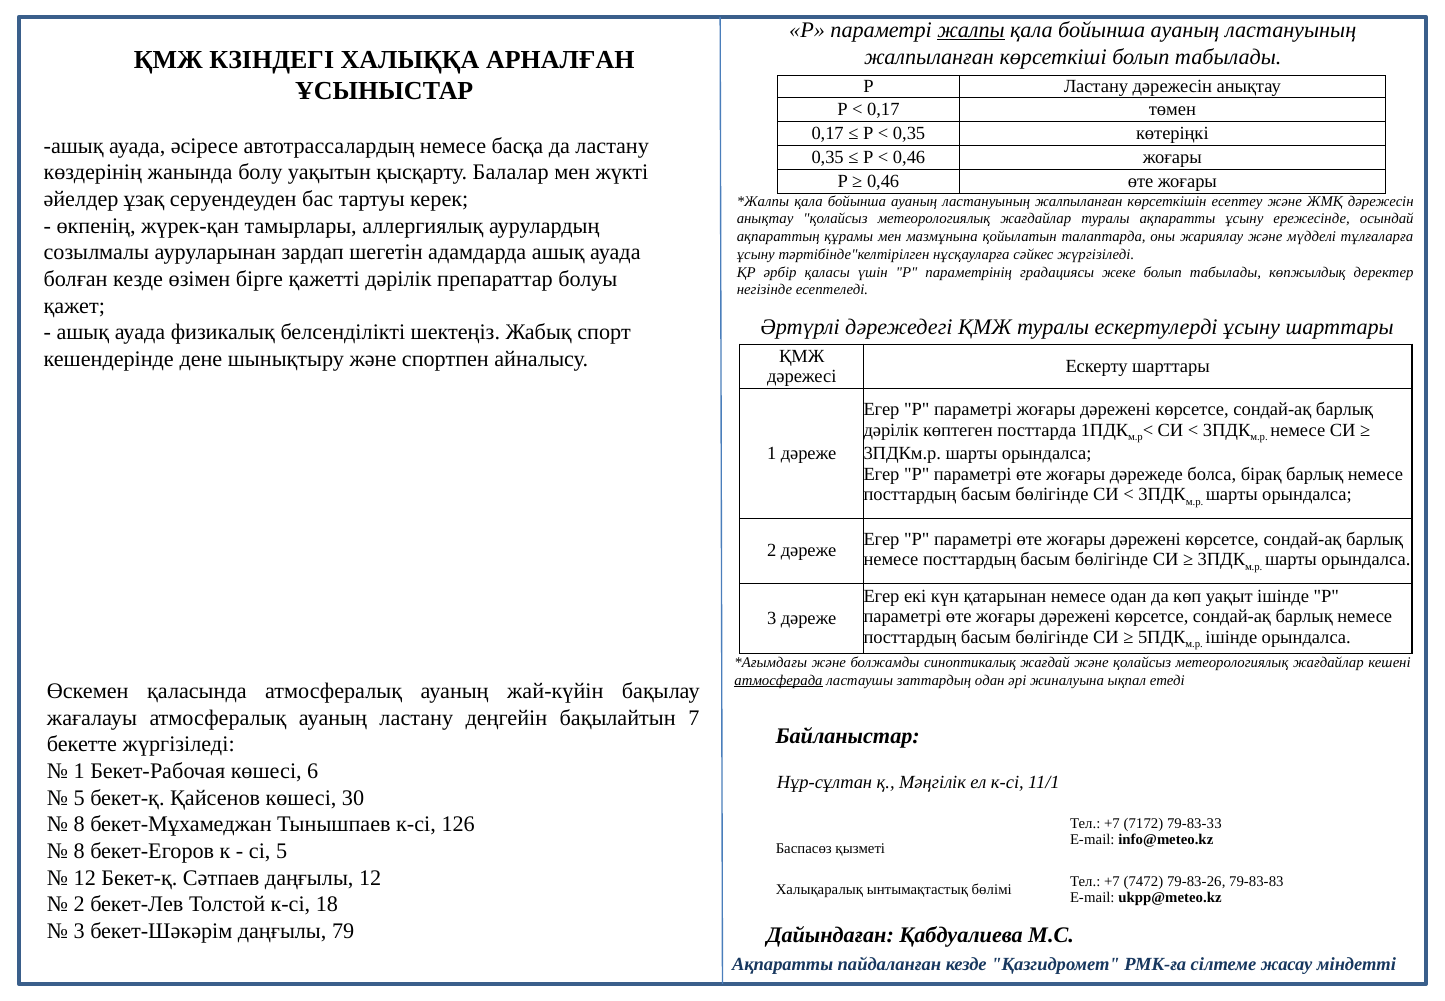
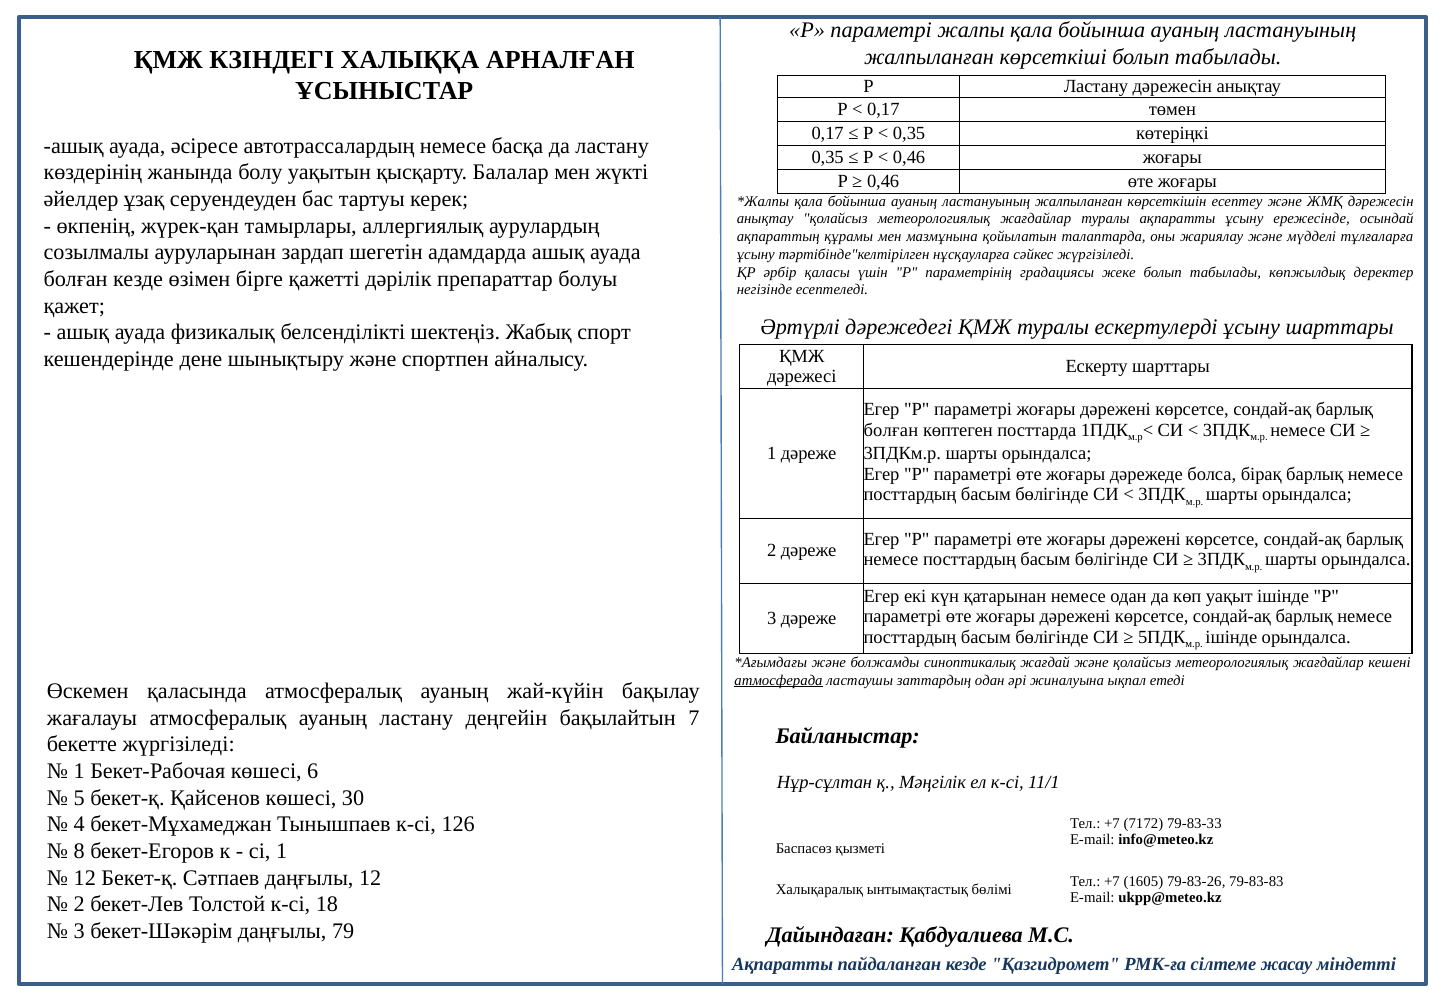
жалпы underline: present -> none (971, 30)
дәрілік: дәрілік -> болған (891, 430)
8: 8 -> 4 (79, 824)
сі 5: 5 -> 1 (282, 851)
7472: 7472 -> 1605 (1143, 881)
